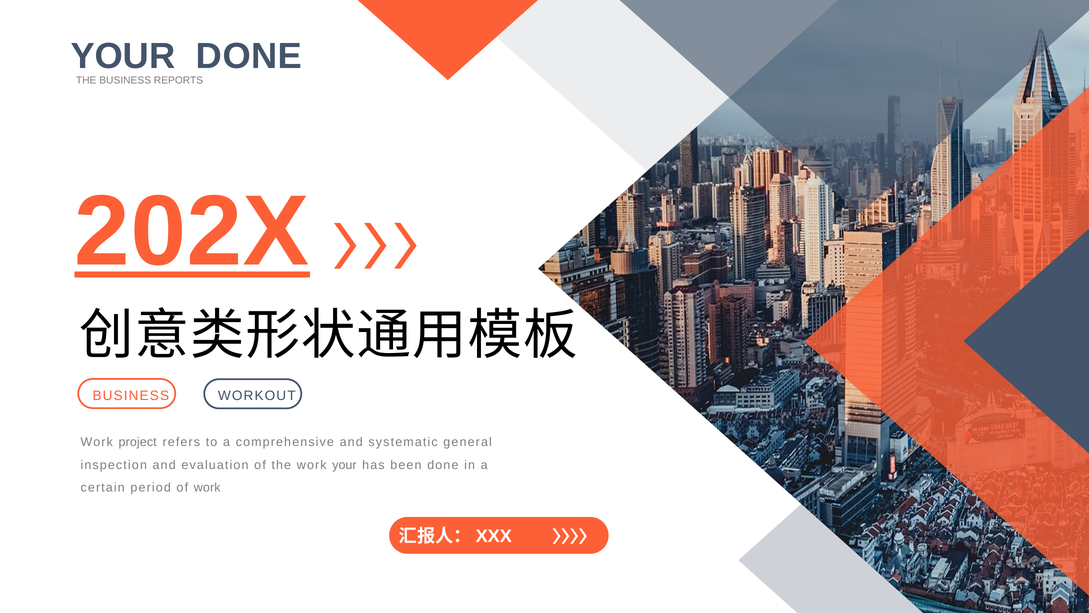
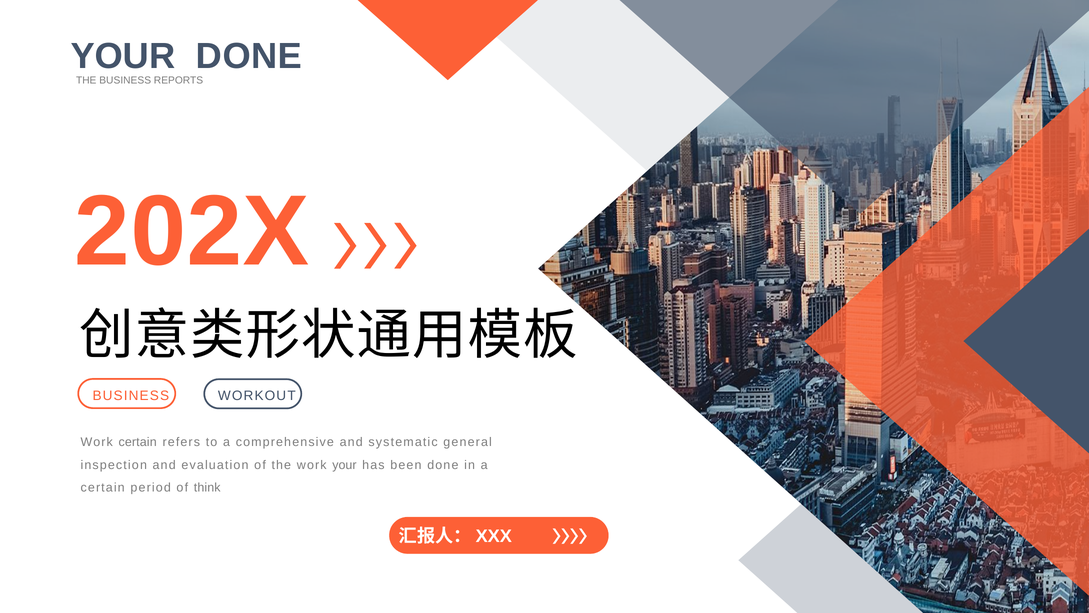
202X underline: present -> none (192, 231)
Work project: project -> certain (138, 442)
of work: work -> think (207, 487)
